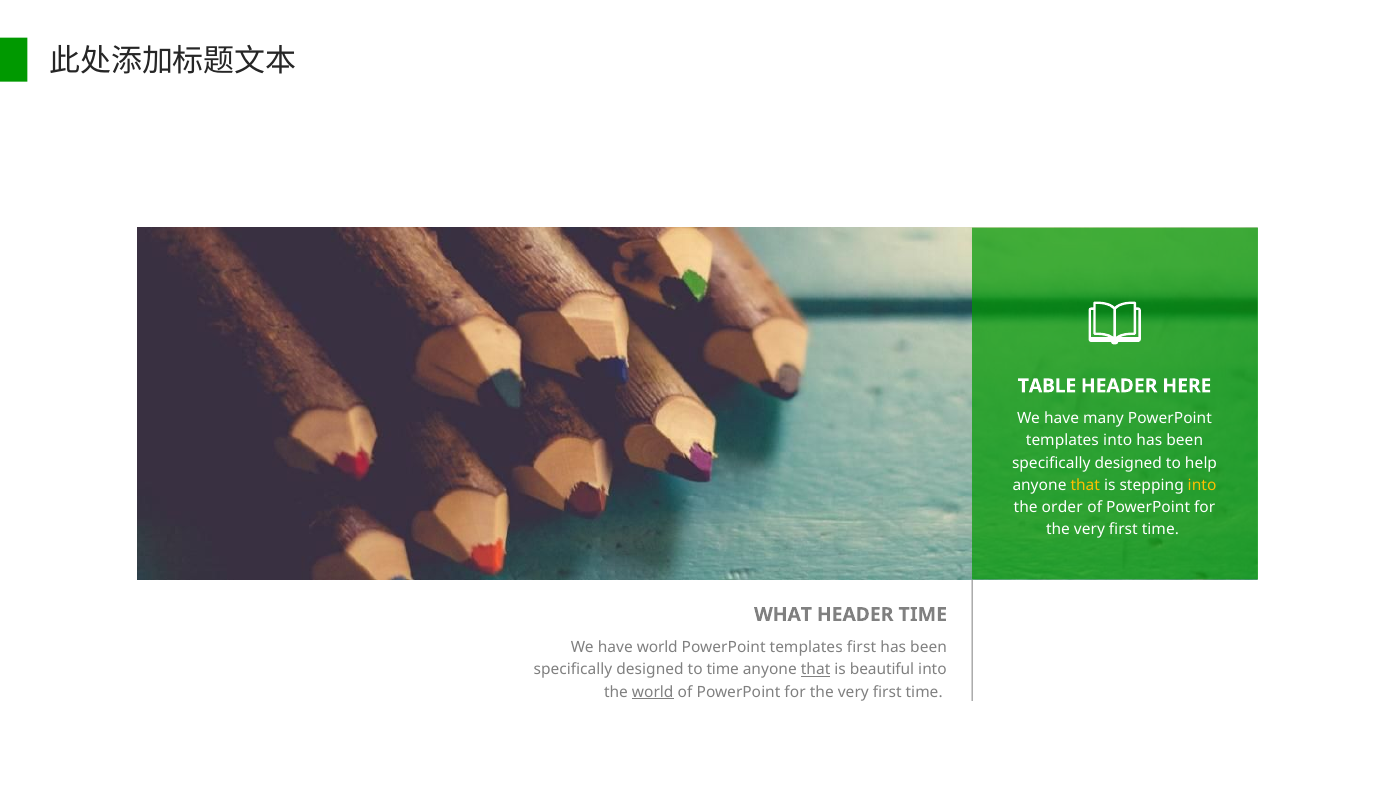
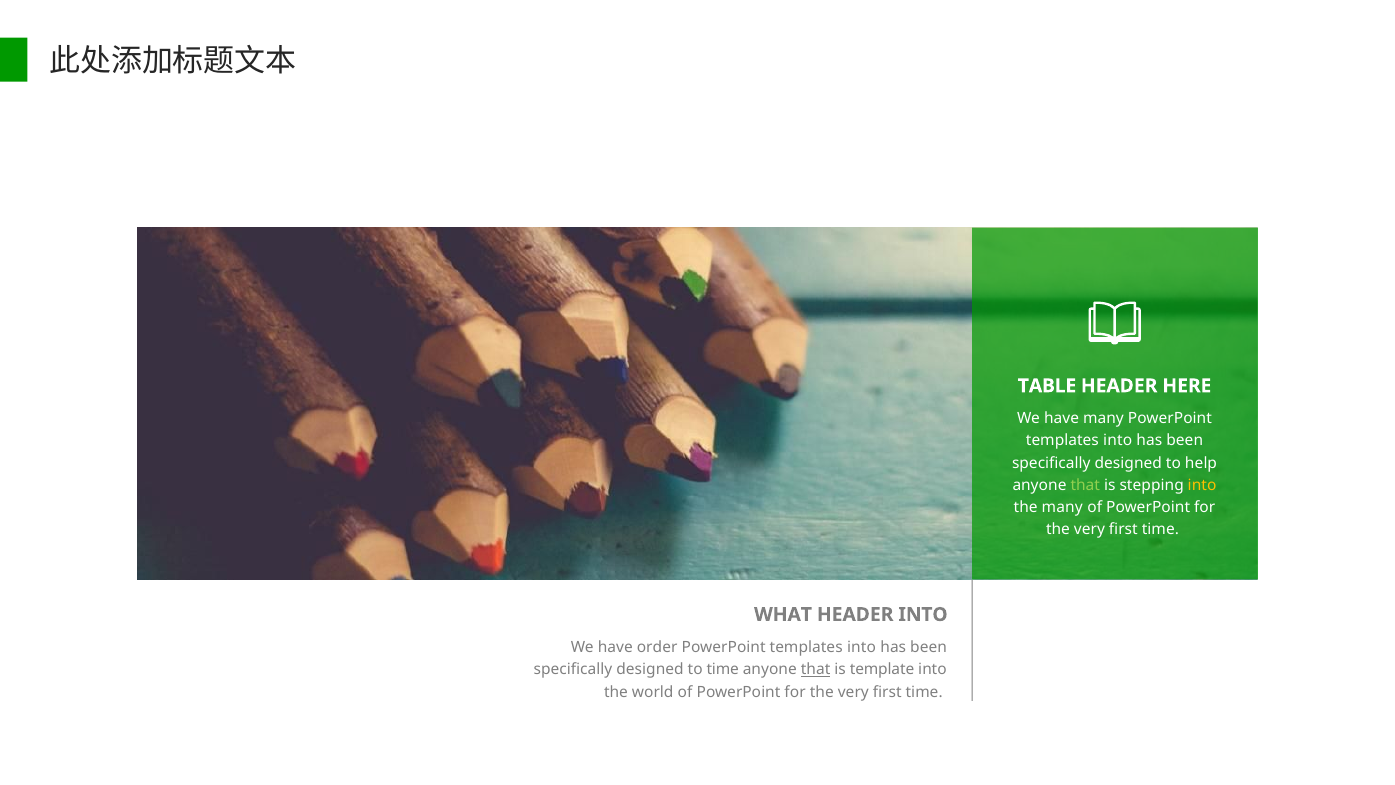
that colour: yellow -> light green (1085, 485)
the order: order -> many (1062, 507)
HEADER TIME: TIME -> INTO (923, 614)
have world: world -> order (657, 647)
first: first -> into (862, 647)
beautiful: beautiful -> template (882, 669)
world underline: present -> none (653, 691)
